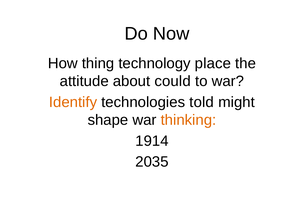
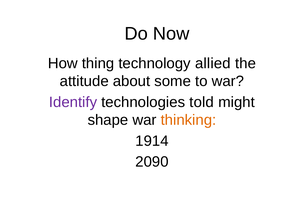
place: place -> allied (213, 63)
could: could -> some (173, 81)
Identify colour: orange -> purple (73, 102)
2035: 2035 -> 2090 (152, 162)
